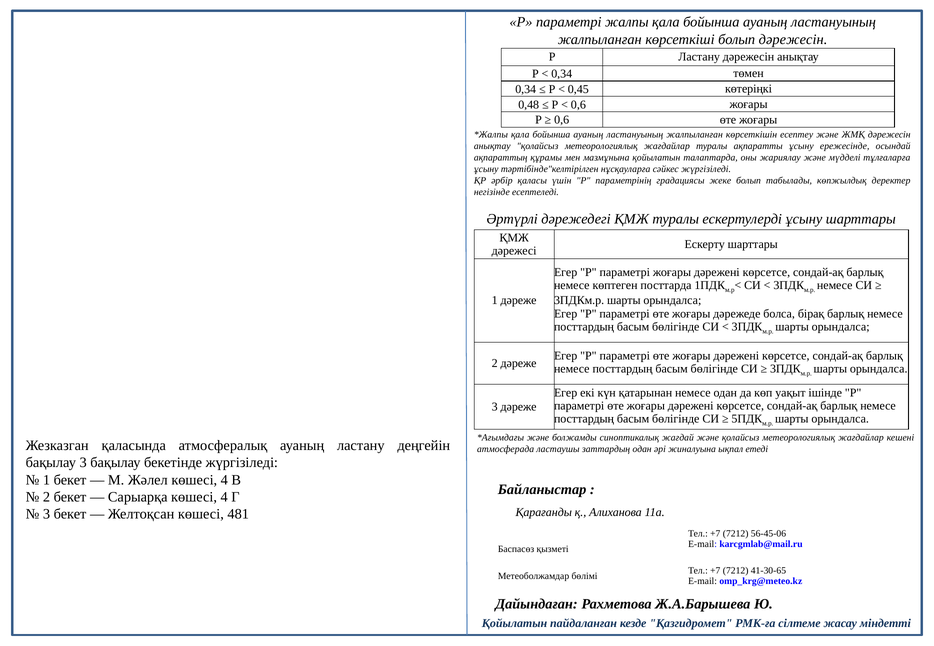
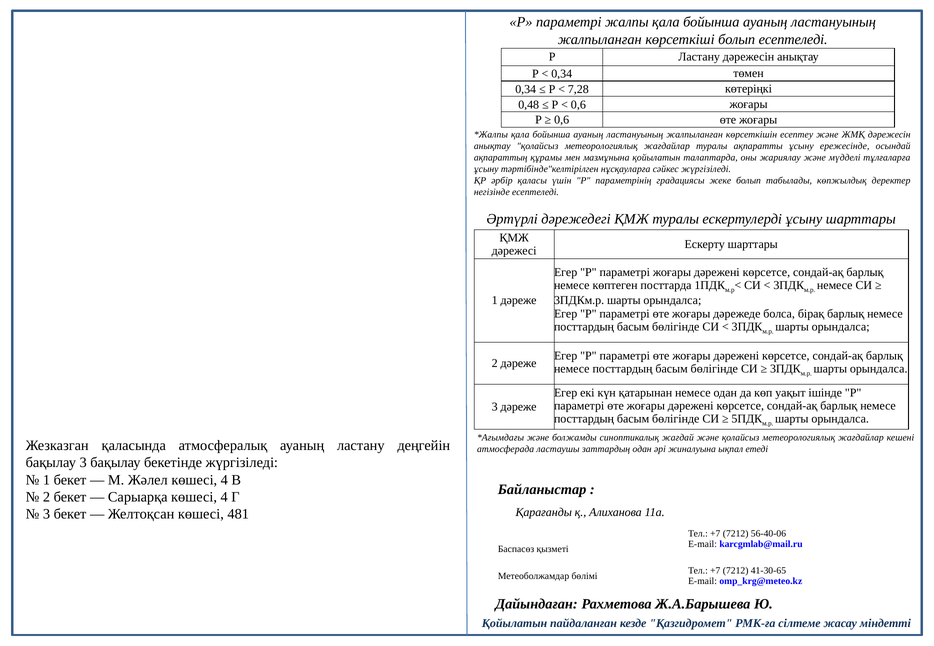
болып дәрежесін: дәрежесін -> есептеледі (793, 39)
0,45: 0,45 -> 7,28 (578, 89)
56-45-06: 56-45-06 -> 56-40-06 (768, 534)
